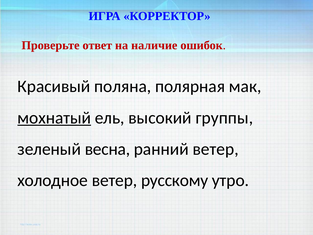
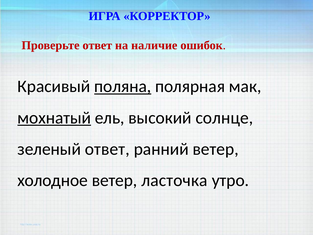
поляна underline: none -> present (123, 86)
группы: группы -> солнце (224, 118)
зеленый весна: весна -> ответ (107, 149)
русскому: русскому -> ласточка (174, 180)
